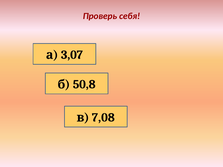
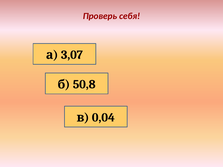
7,08: 7,08 -> 0,04 (103, 118)
